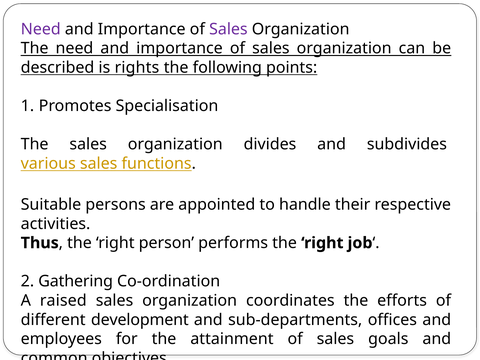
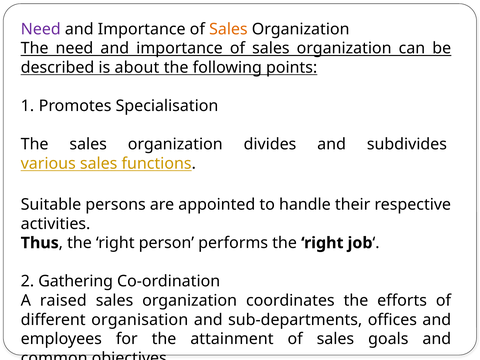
Sales colour: purple -> orange (228, 29)
rights: rights -> about (137, 67)
development: development -> organisation (140, 320)
